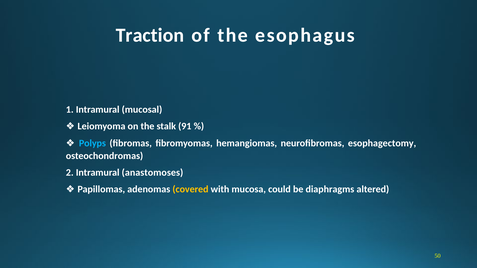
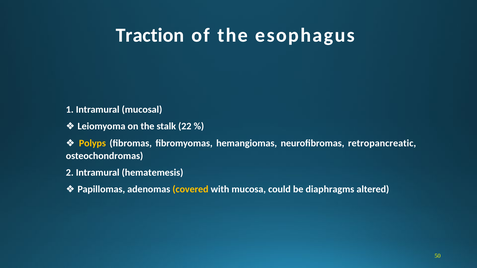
91: 91 -> 22 (185, 127)
Polyps colour: light blue -> yellow (92, 143)
esophagectomy: esophagectomy -> retropancreatic (382, 143)
anastomoses: anastomoses -> hematemesis (153, 173)
